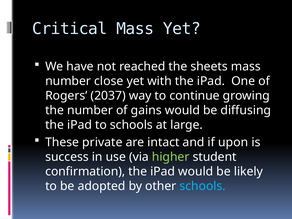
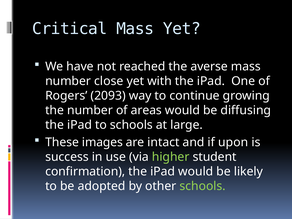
sheets: sheets -> averse (209, 67)
2037: 2037 -> 2093 (108, 96)
gains: gains -> areas (146, 110)
private: private -> images (102, 142)
schools colour: light blue -> light green (203, 186)
